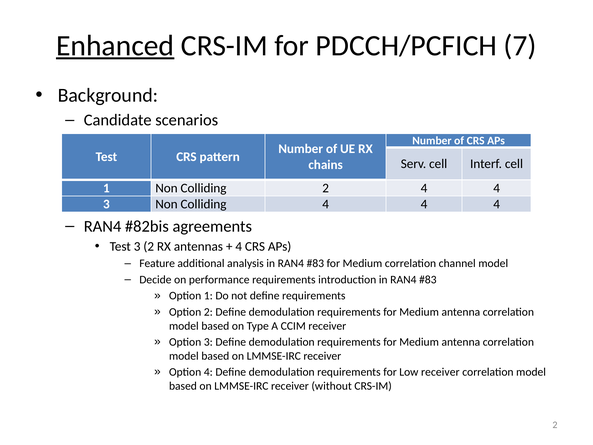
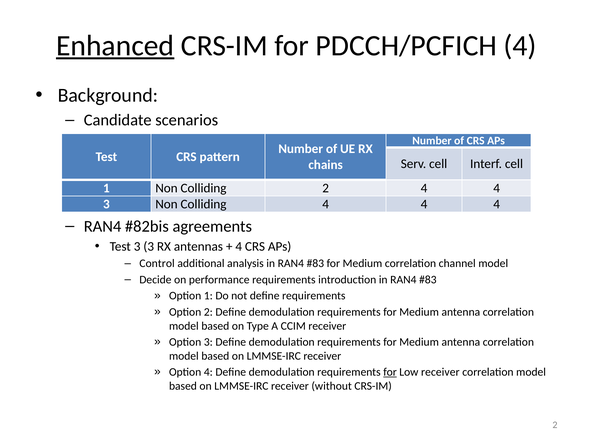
PDCCH/PCFICH 7: 7 -> 4 (520, 46)
3 2: 2 -> 3 (149, 246)
Feature: Feature -> Control (157, 263)
for underline: none -> present (390, 372)
